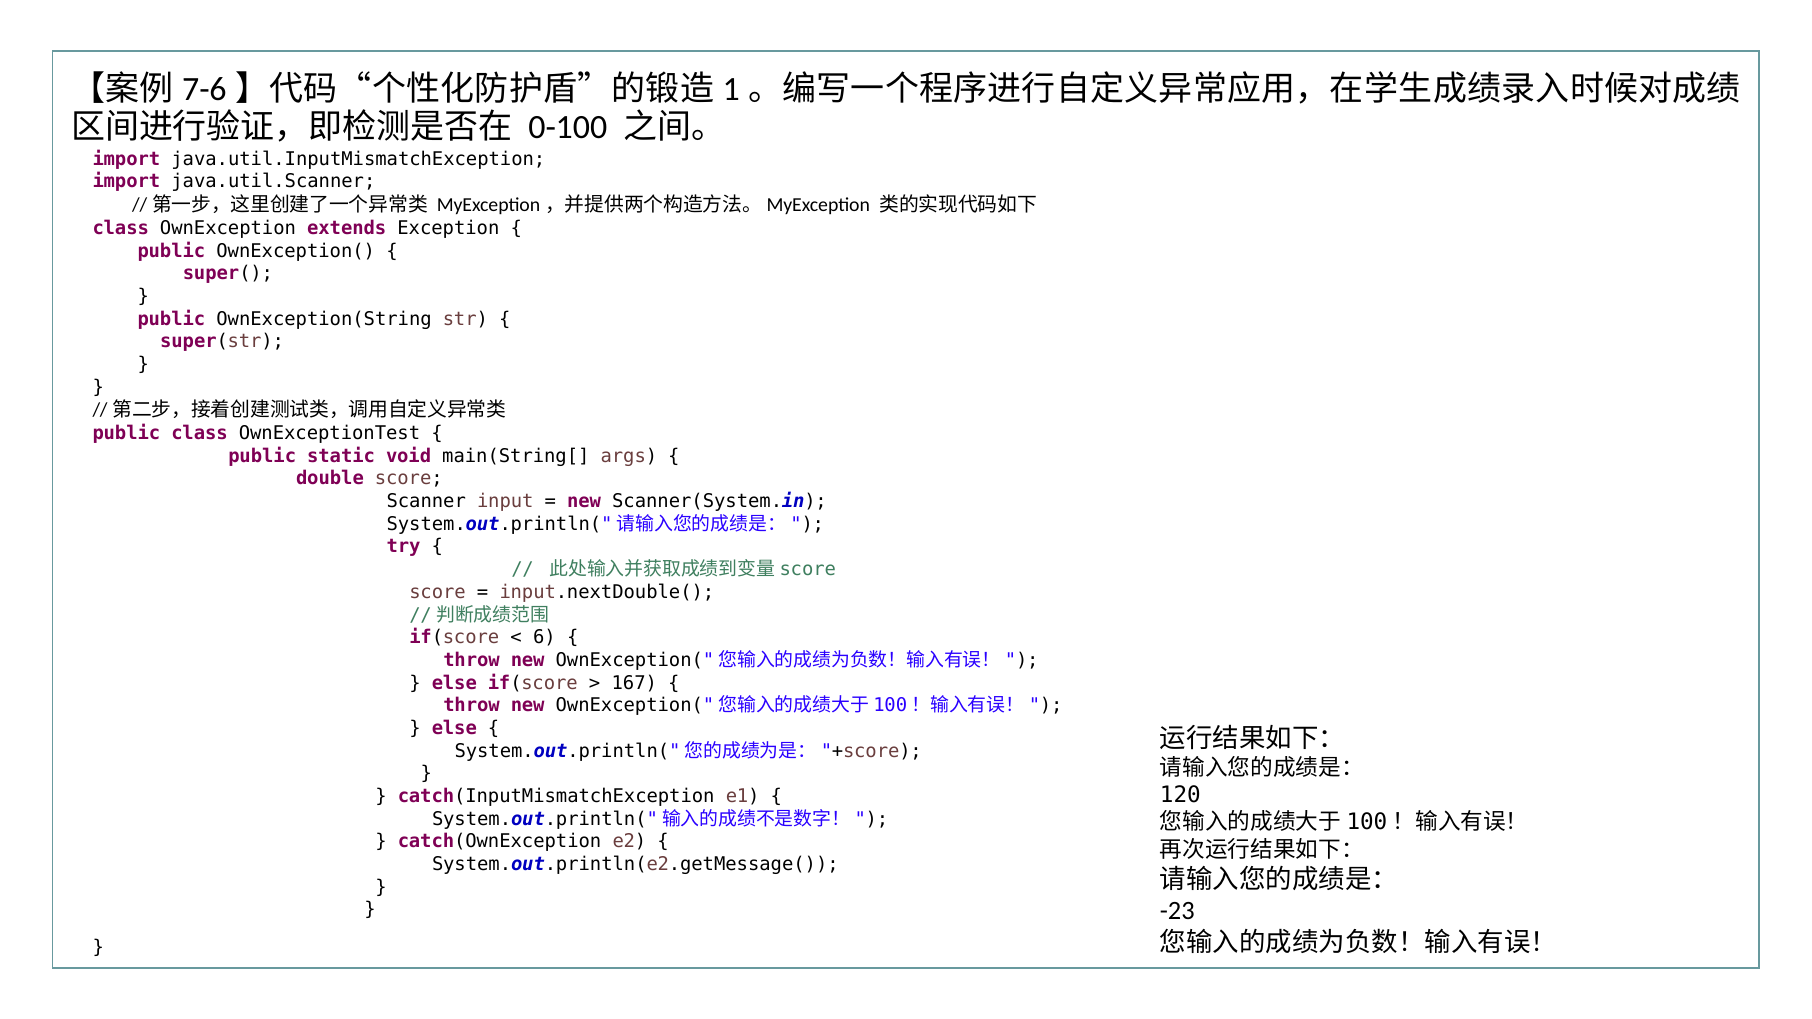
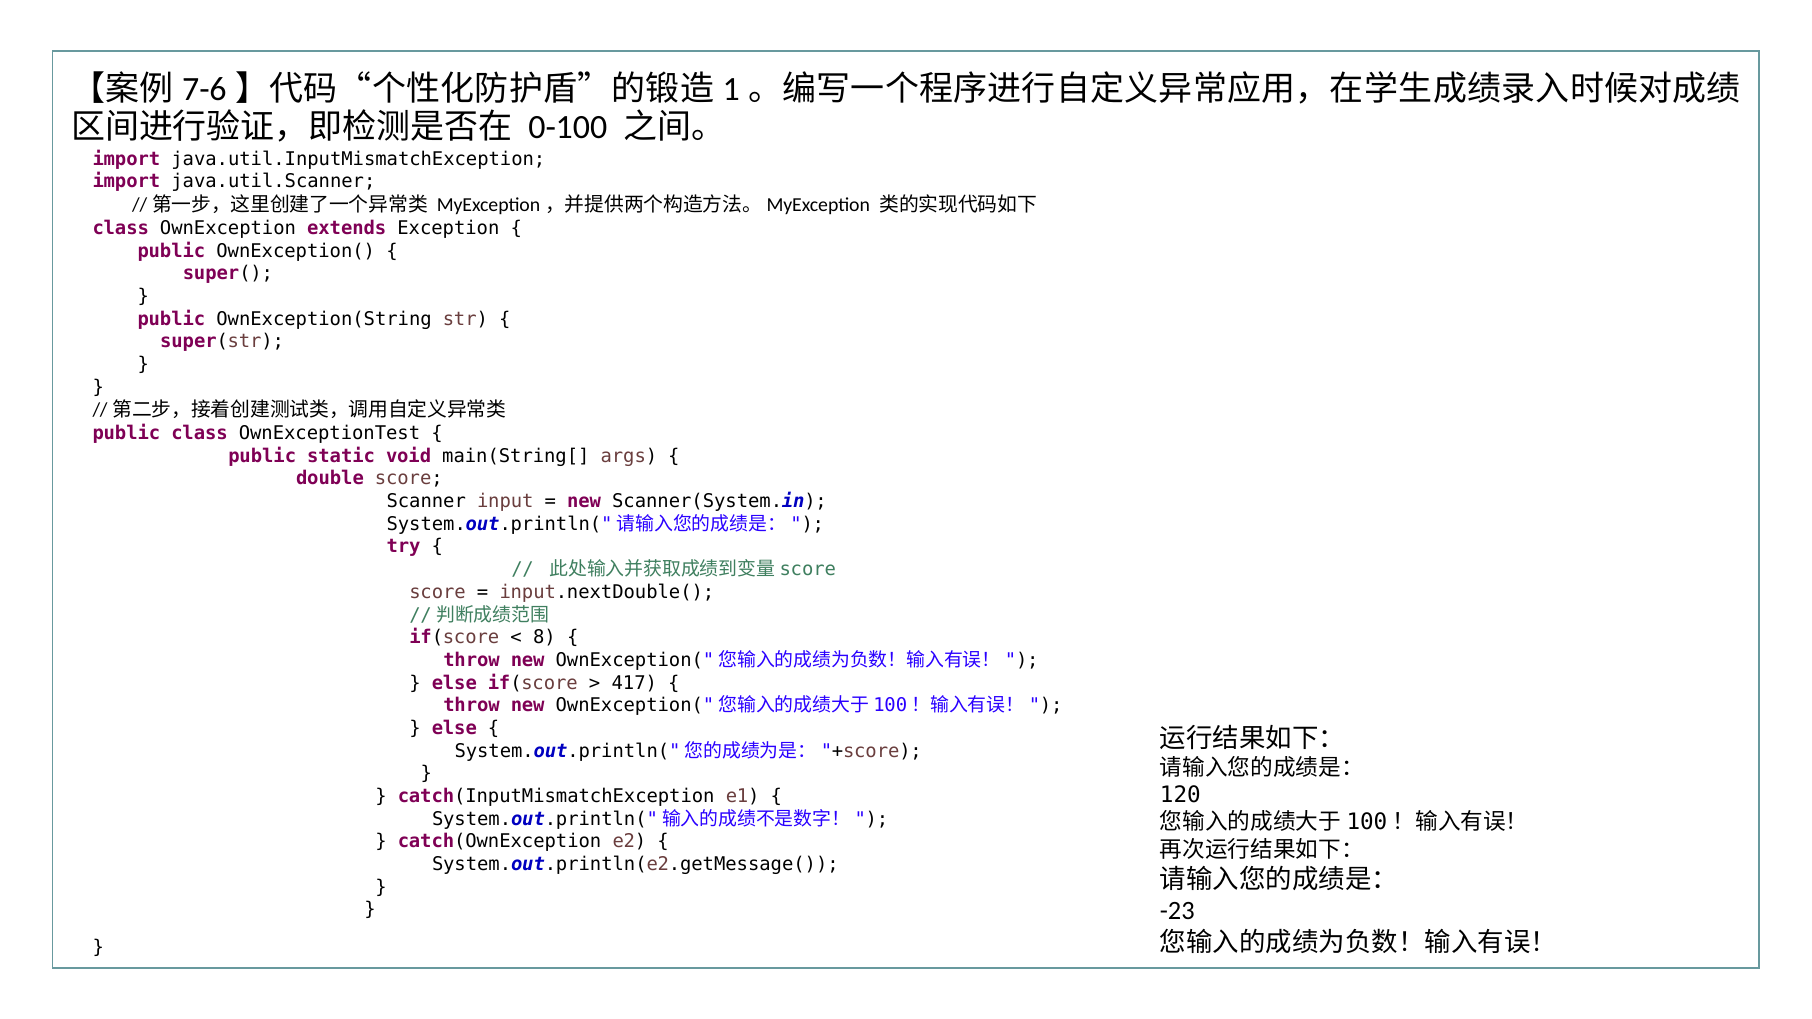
6: 6 -> 8 (544, 638)
167: 167 -> 417 (634, 683)
